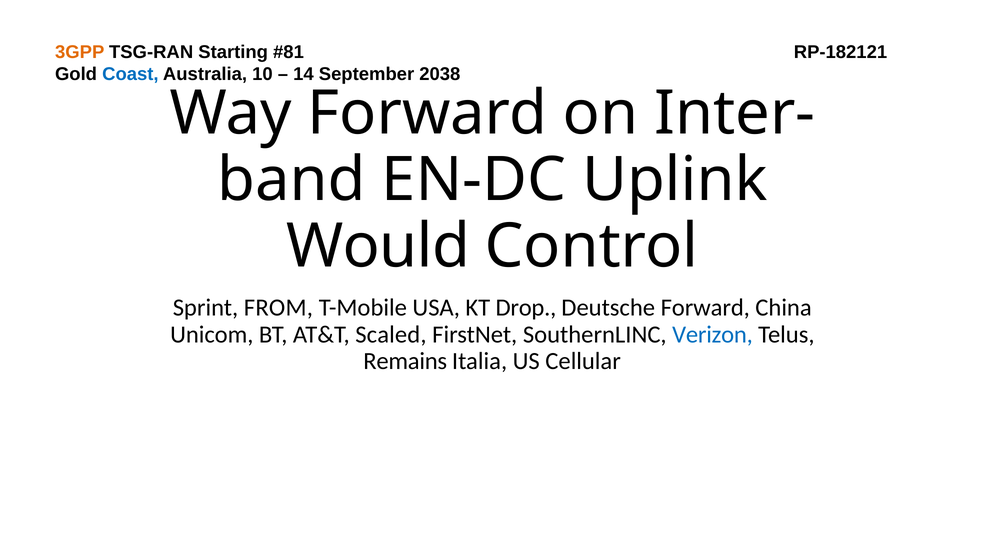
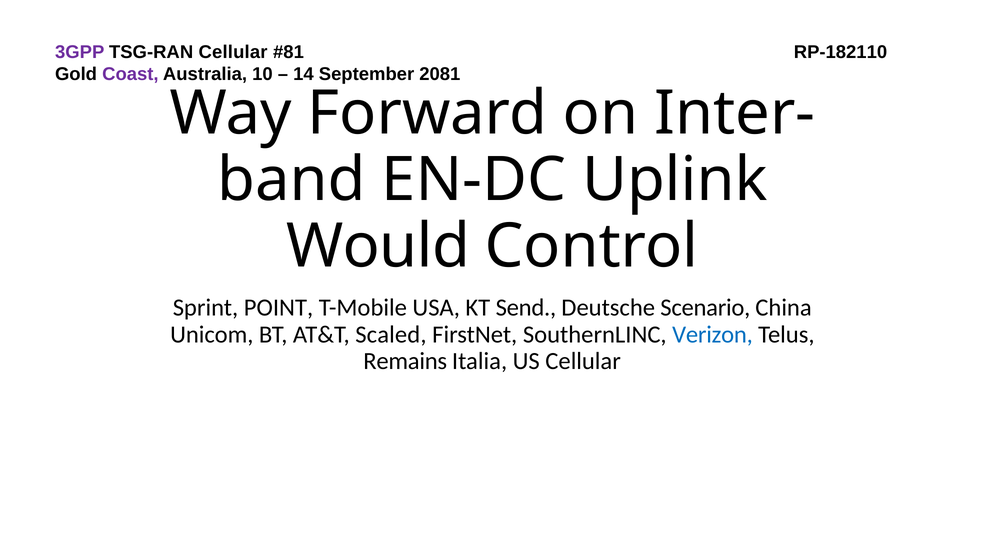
3GPP colour: orange -> purple (80, 52)
TSG-RAN Starting: Starting -> Cellular (233, 52)
RP-182121: RP-182121 -> RP-182110 (840, 52)
Coast colour: blue -> purple (130, 74)
2038: 2038 -> 2081 (440, 74)
FROM: FROM -> POINT (278, 308)
Drop: Drop -> Send (526, 308)
Deutsche Forward: Forward -> Scenario (705, 308)
